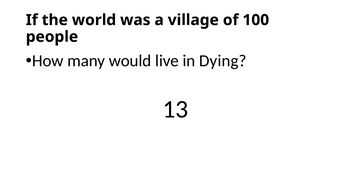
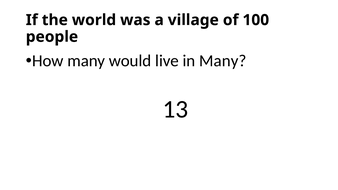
in Dying: Dying -> Many (223, 61)
